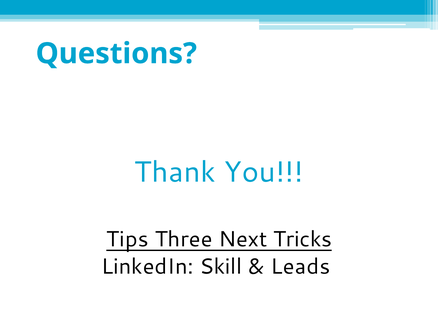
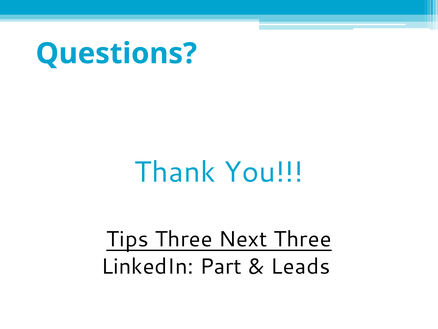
Next Tricks: Tricks -> Three (302, 239)
Skill: Skill -> Part (221, 266)
